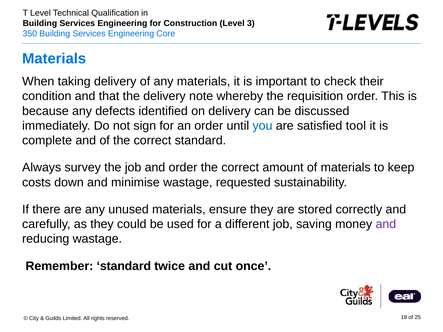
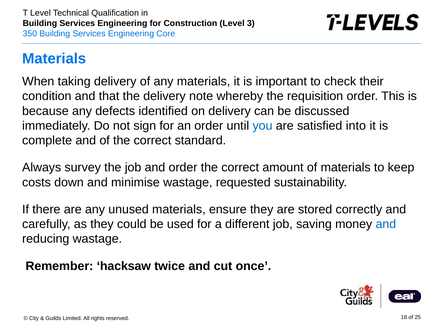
tool: tool -> into (356, 126)
and colour: purple -> blue (386, 224)
Remember standard: standard -> hacksaw (124, 266)
